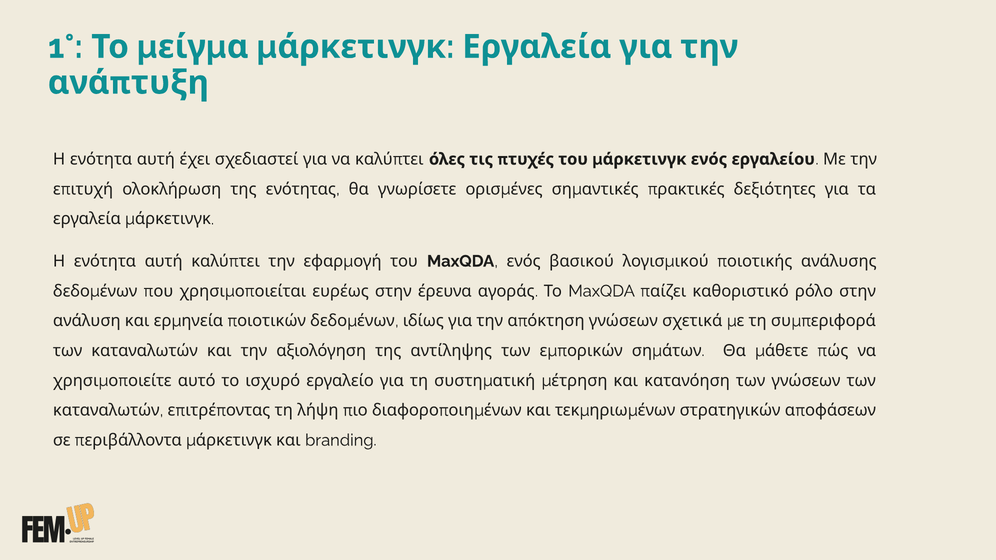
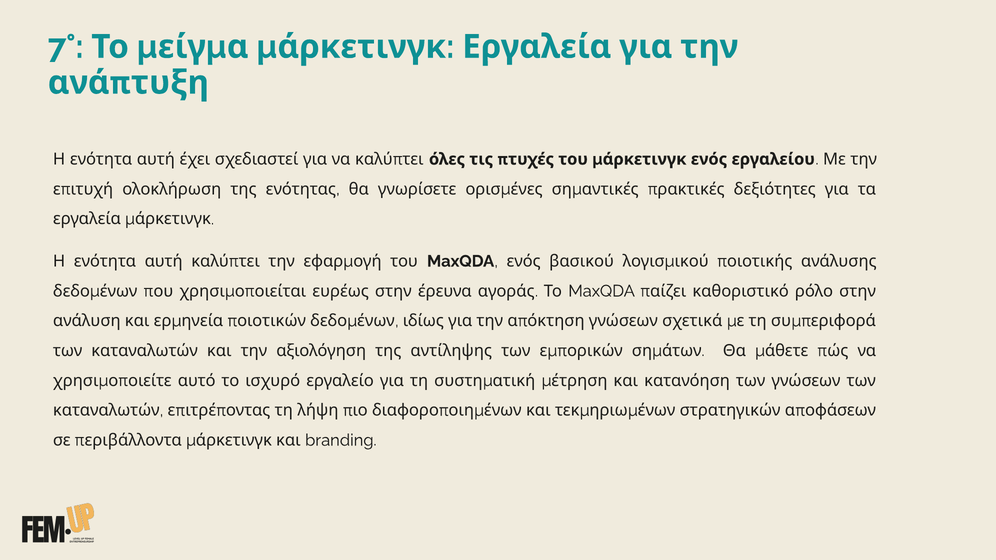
1°: 1° -> 7° (66, 47)
